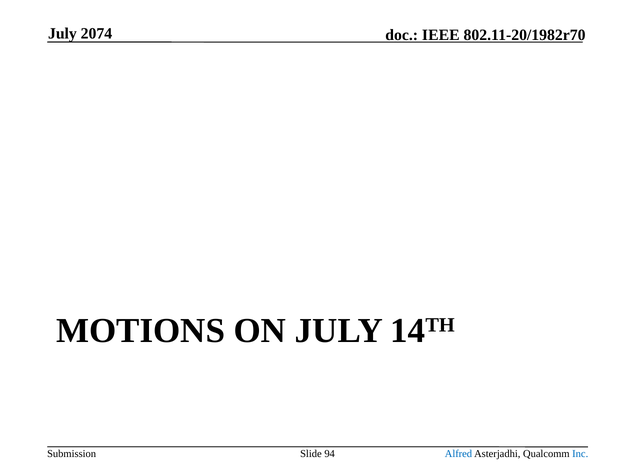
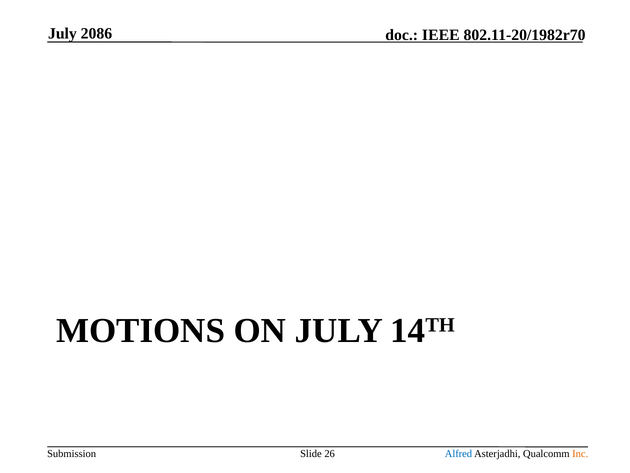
2074: 2074 -> 2086 (96, 33)
94: 94 -> 26 (330, 453)
Inc colour: blue -> orange (580, 453)
